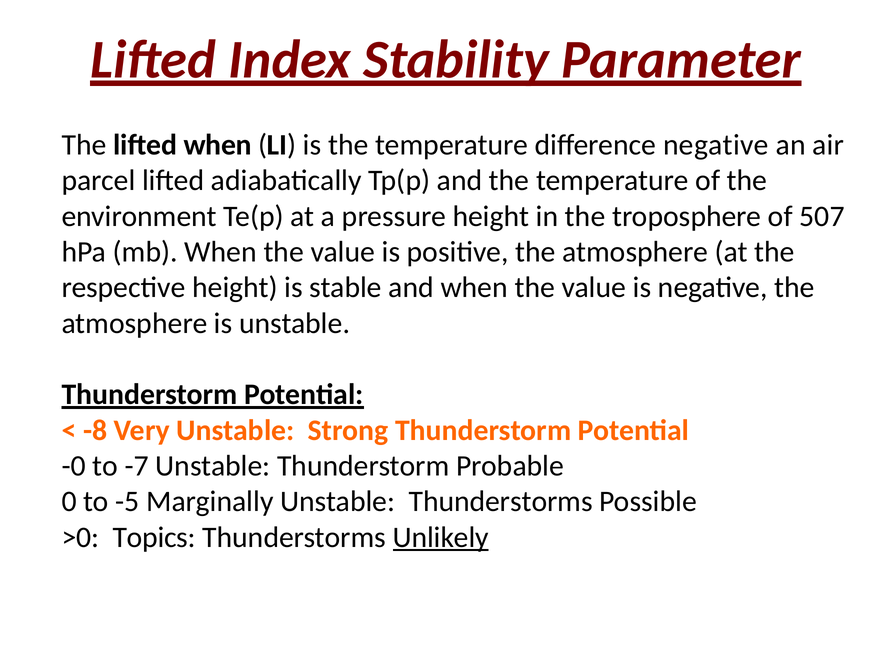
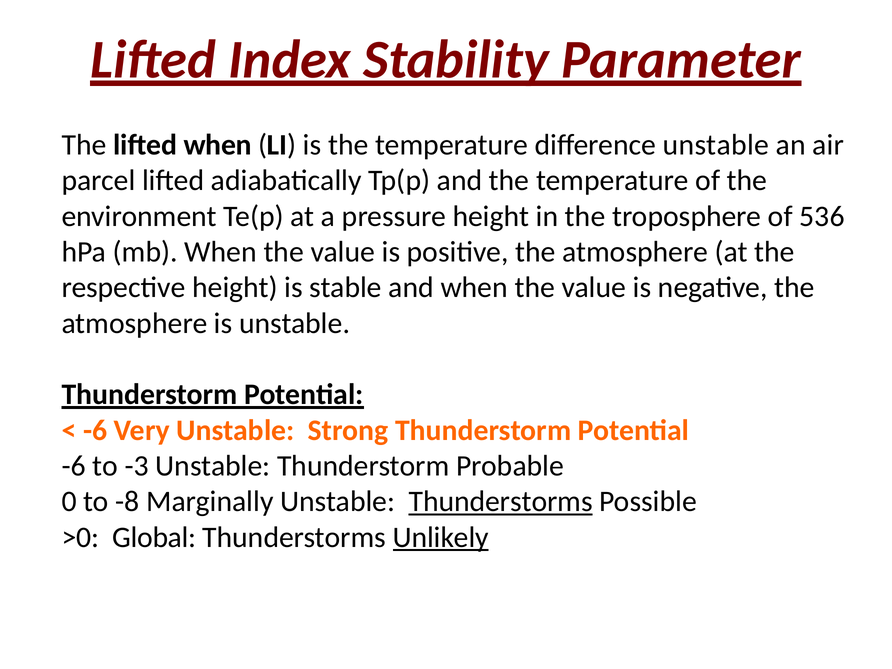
difference negative: negative -> unstable (716, 145)
507: 507 -> 536 (822, 216)
-8: -8 -> -6 (95, 430)
-0: -0 -> -6 (74, 466)
-7: -7 -> -3 (137, 466)
-5: -5 -> -8 (127, 502)
Thunderstorms underline: none -> present (501, 502)
Topics: Topics -> Global (154, 537)
